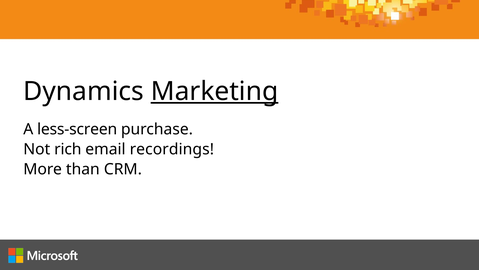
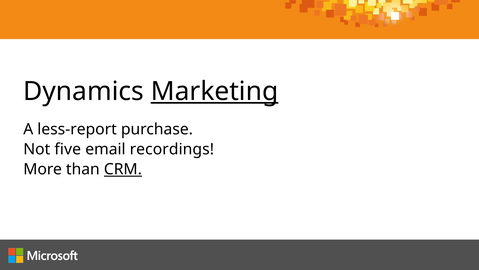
less-screen: less-screen -> less-report (77, 129)
rich: rich -> five (68, 149)
CRM underline: none -> present (123, 169)
